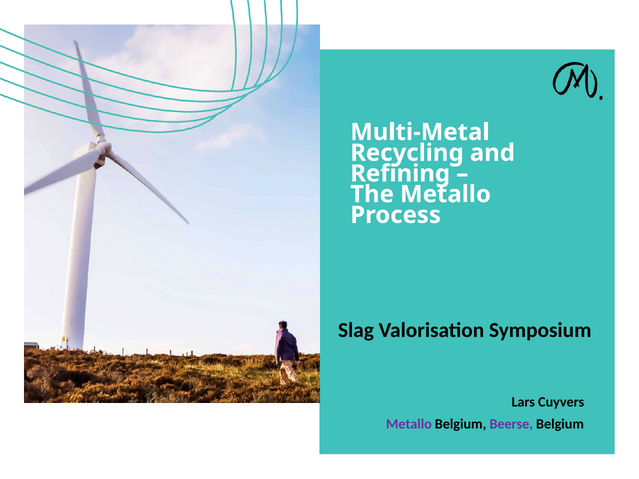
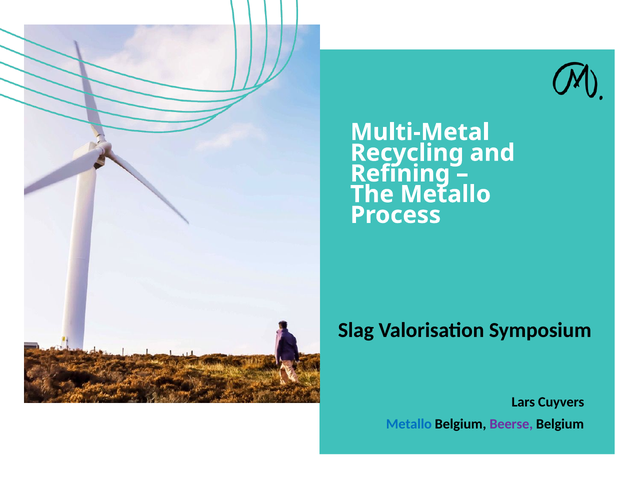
Metallo colour: purple -> blue (409, 424)
